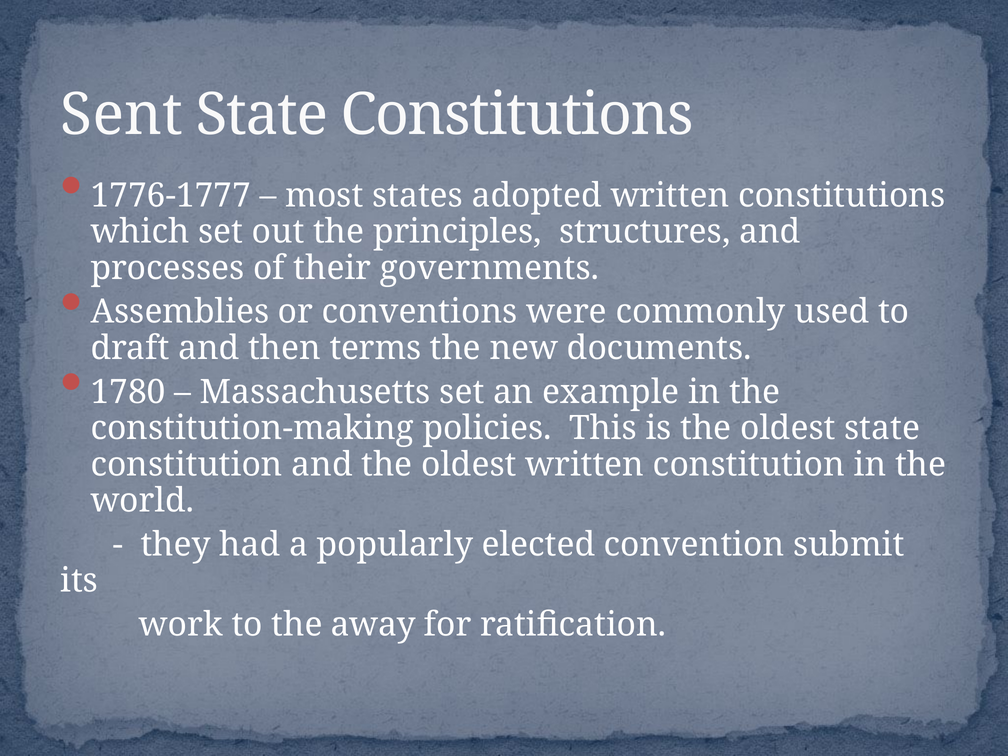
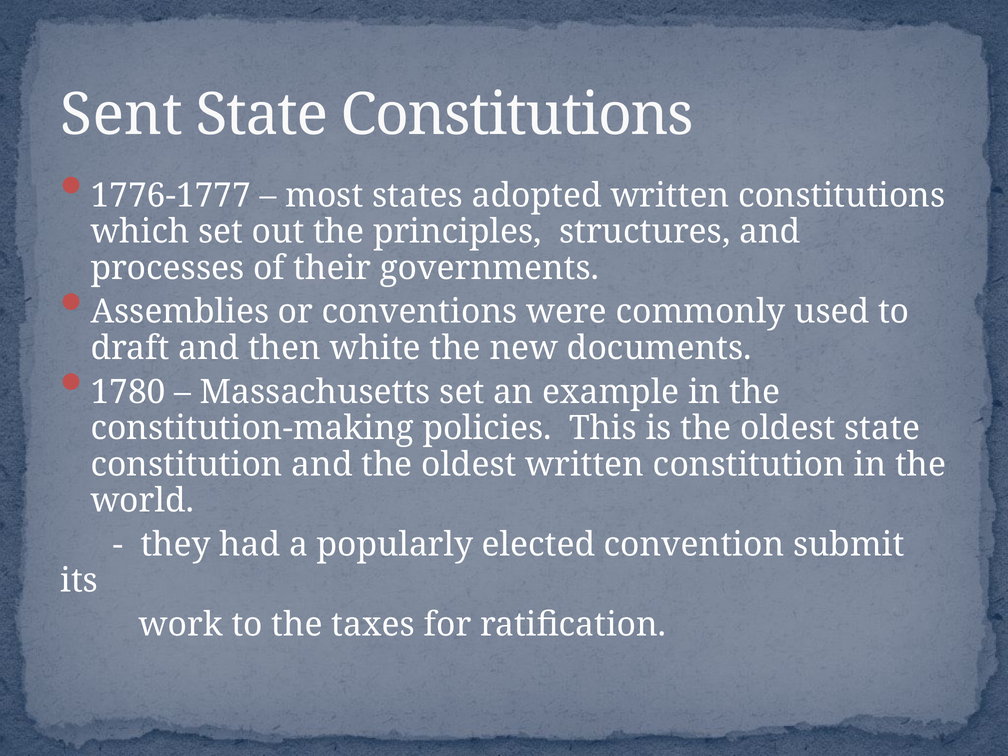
terms: terms -> white (375, 348)
away: away -> taxes (373, 625)
